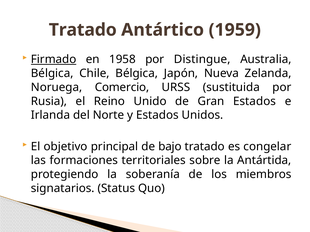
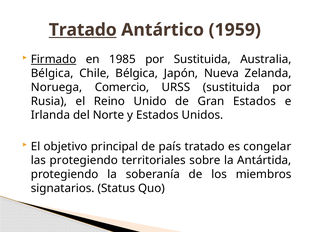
Tratado underline: none -> present (83, 30)
1958: 1958 -> 1985 (122, 60)
por Distingue: Distingue -> Sustituida (202, 60)
bajo: bajo -> país (170, 147)
las formaciones: formaciones -> protegiendo (84, 161)
